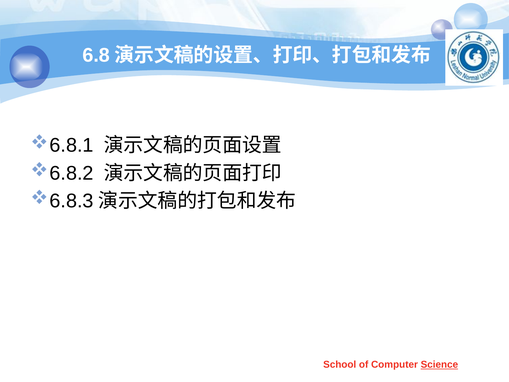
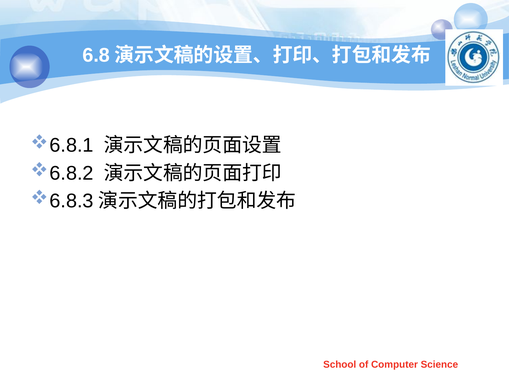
Science underline: present -> none (439, 364)
